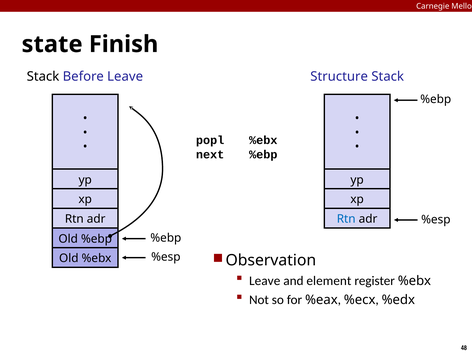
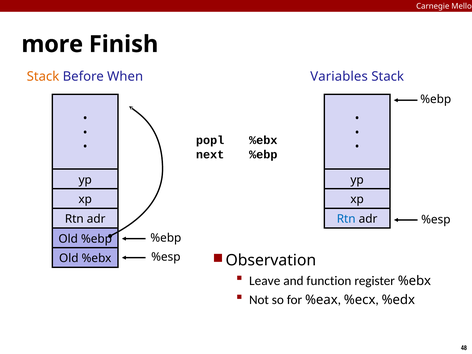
state: state -> more (52, 44)
Stack colour: black -> orange (43, 77)
Before Leave: Leave -> When (125, 77)
Structure: Structure -> Variables (339, 77)
element: element -> function (329, 281)
